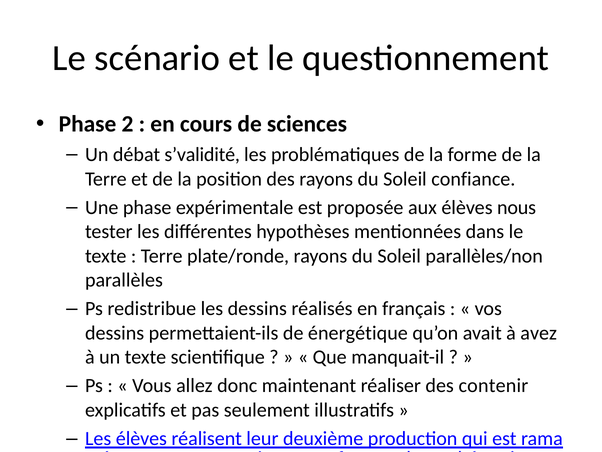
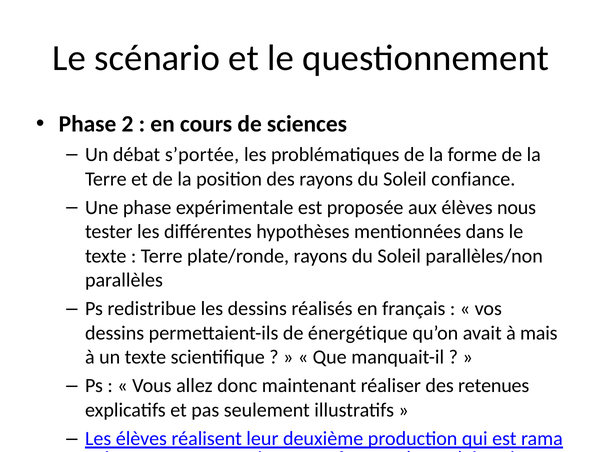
s’validité: s’validité -> s’portée (202, 155)
avez: avez -> mais (539, 333)
contenir: contenir -> retenues (494, 385)
